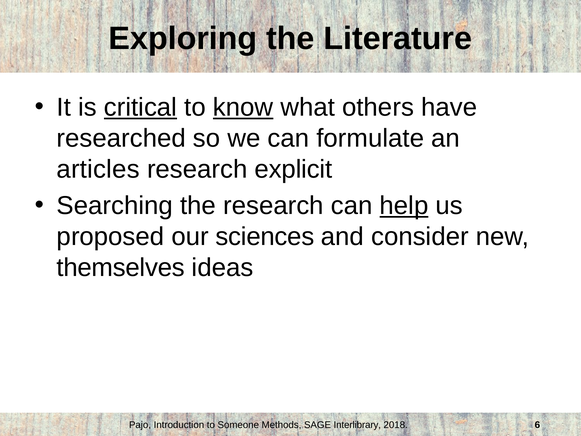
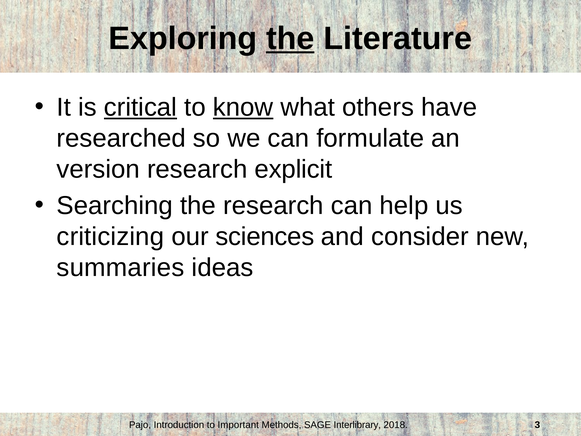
the underline: none -> present (290, 39)
articles: articles -> version (98, 169)
help underline: present -> none (404, 206)
proposed: proposed -> criticizing (110, 237)
themselves: themselves -> summaries (120, 267)
Someone: Someone -> Important (238, 425)
6: 6 -> 3 (537, 425)
